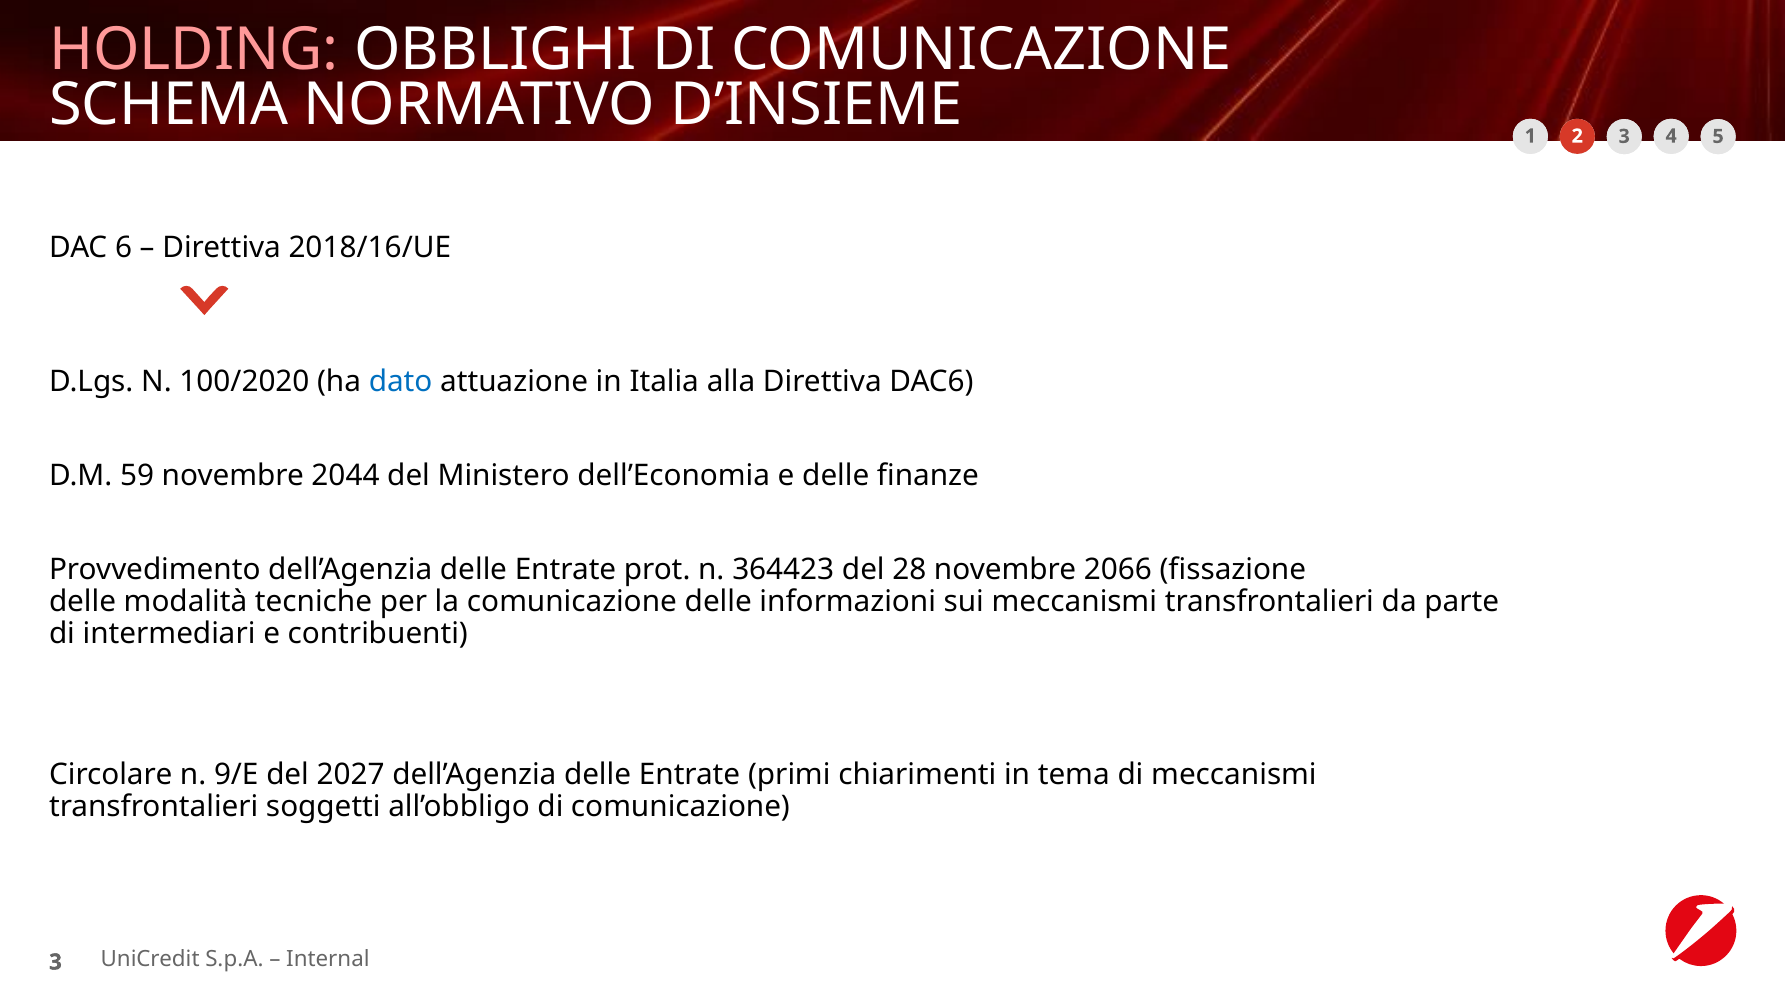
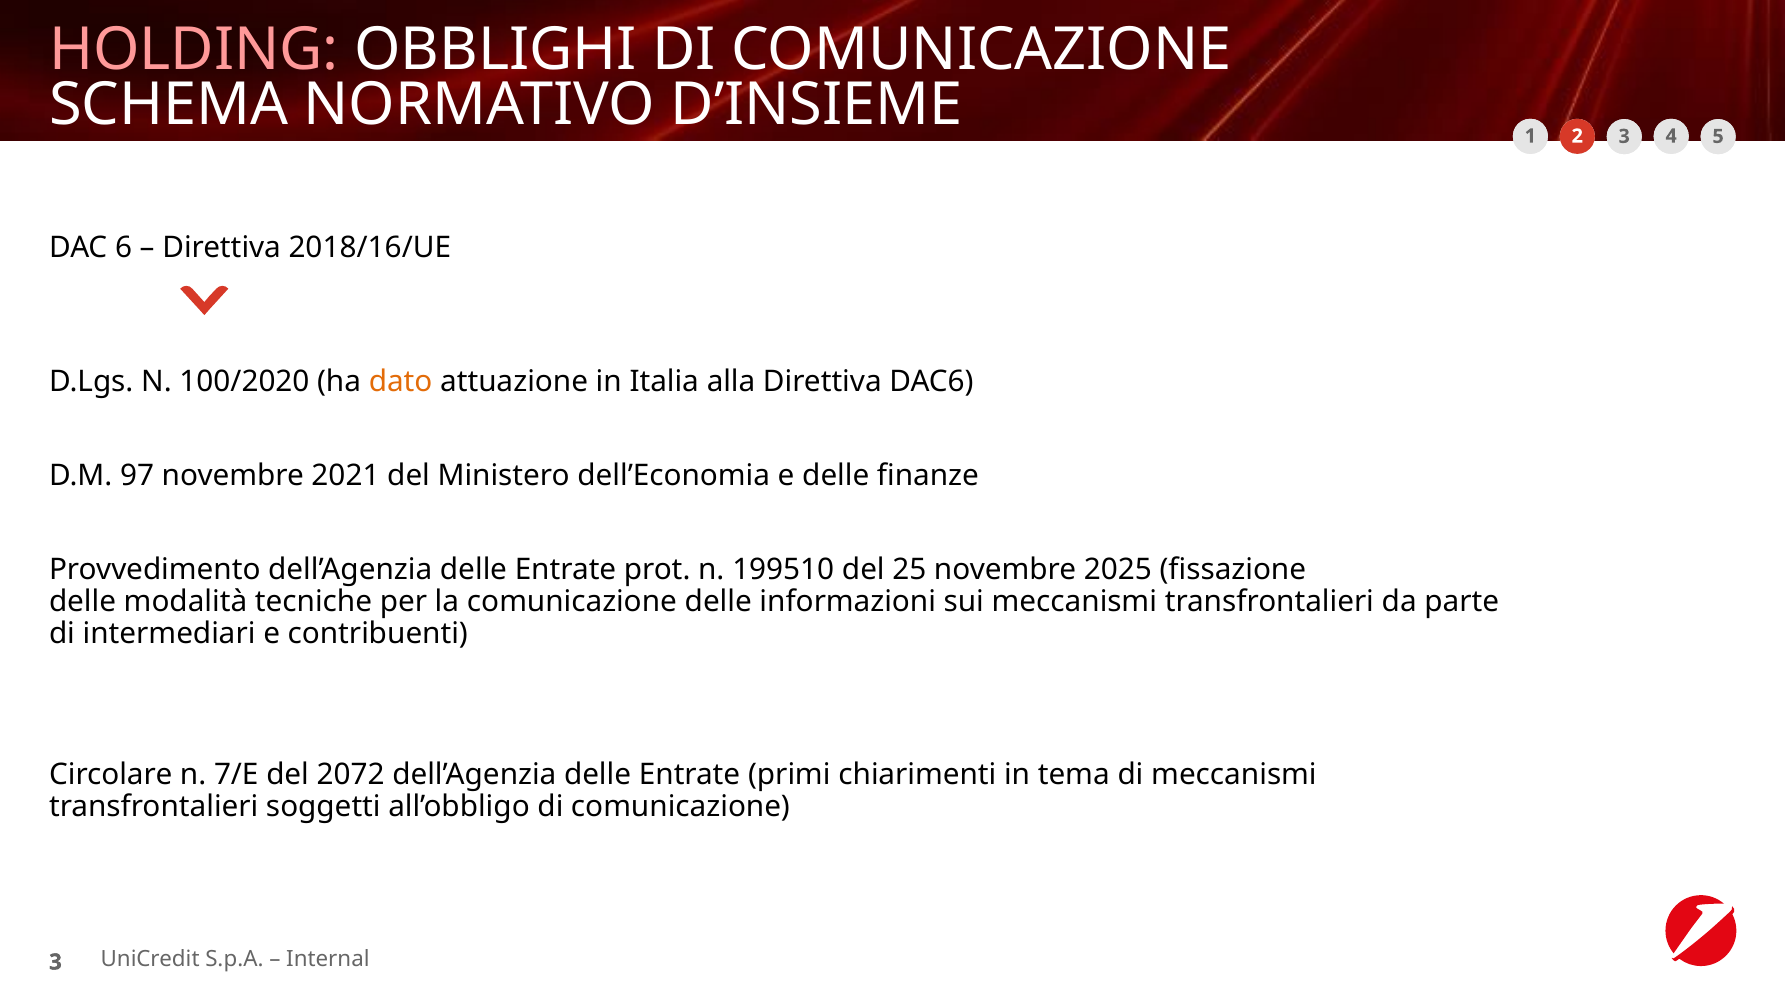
dato colour: blue -> orange (401, 382)
59: 59 -> 97 (137, 476)
2044: 2044 -> 2021 (345, 476)
364423: 364423 -> 199510 (783, 570)
28: 28 -> 25 (909, 570)
2066: 2066 -> 2025 (1118, 570)
9/E: 9/E -> 7/E (236, 775)
2027: 2027 -> 2072 (351, 775)
